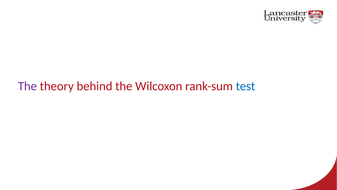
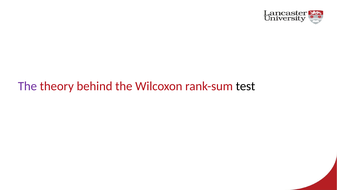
test colour: blue -> black (245, 86)
